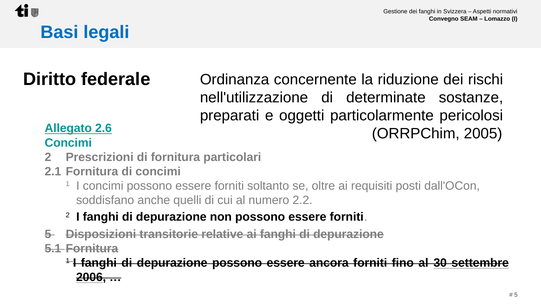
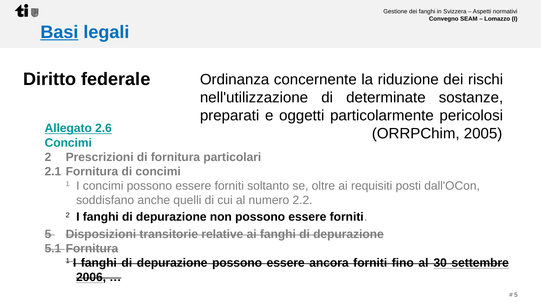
Basi underline: none -> present (59, 32)
